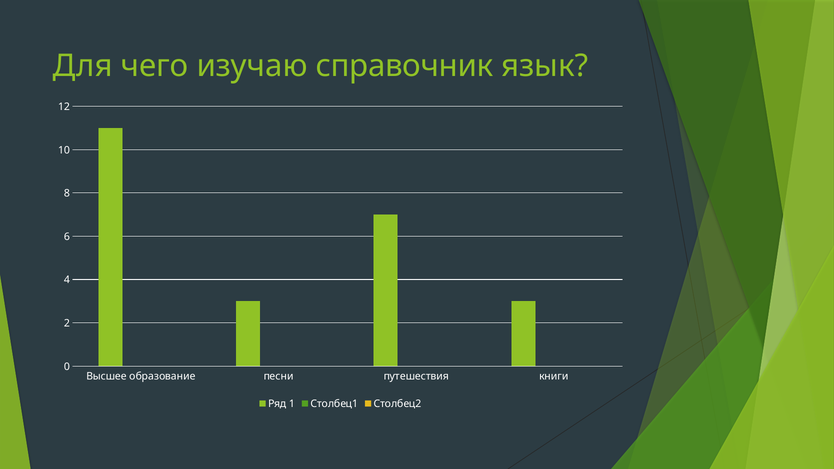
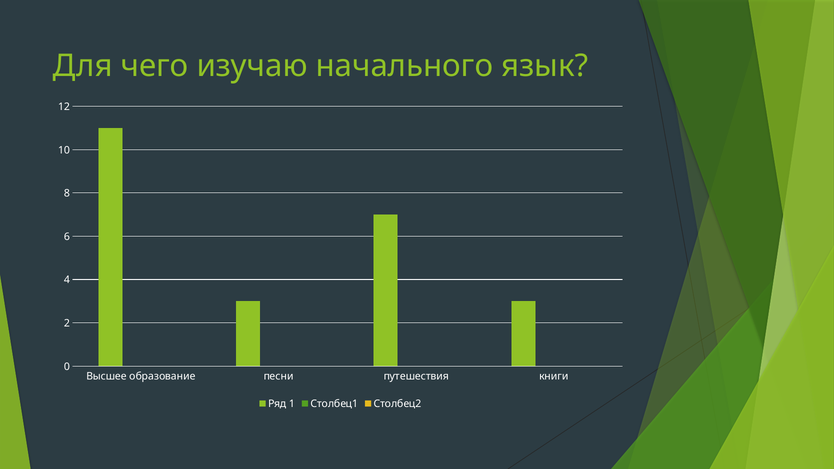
справочник: справочник -> начального (404, 66)
